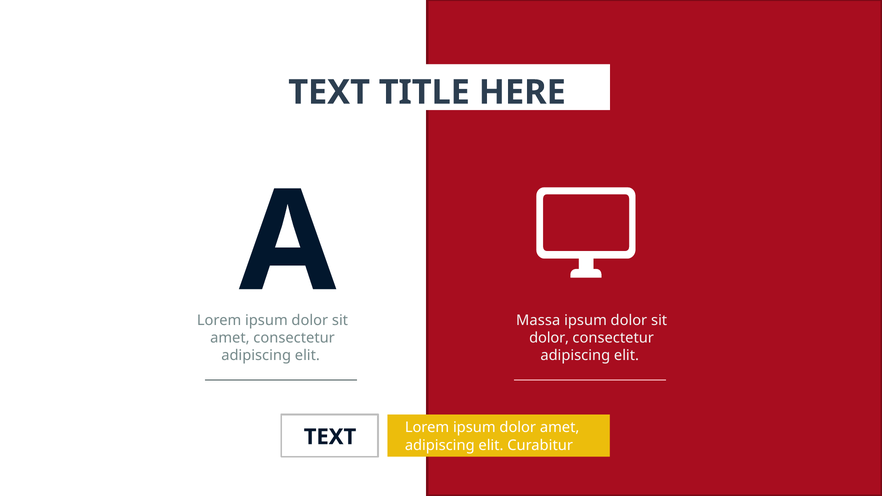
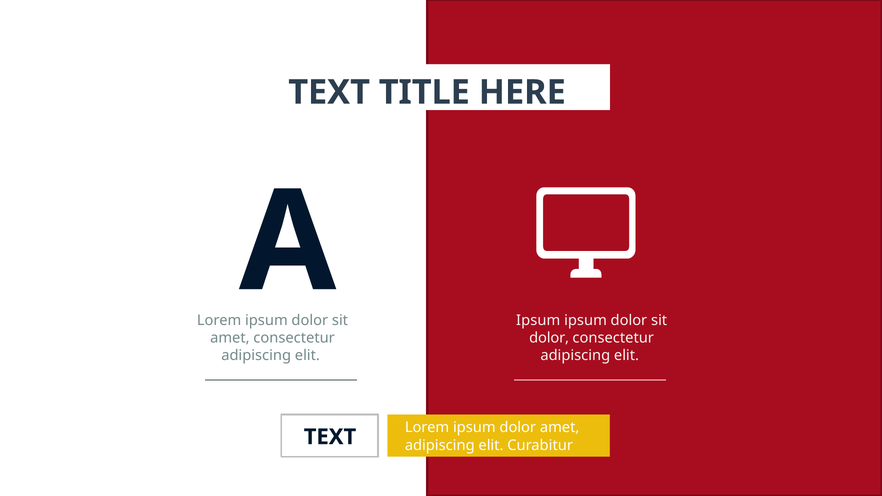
Massa: Massa -> Ipsum (538, 320)
